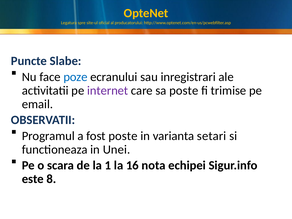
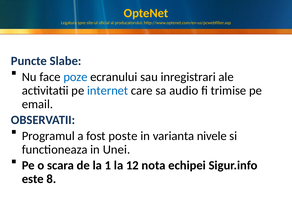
internet colour: purple -> blue (108, 90)
sa poste: poste -> audio (184, 90)
setari: setari -> nivele (212, 136)
16: 16 -> 12 (132, 165)
